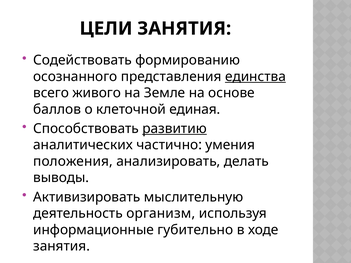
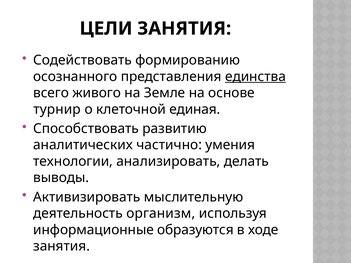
баллов: баллов -> турнир (57, 109)
развитию underline: present -> none (175, 129)
положения: положения -> технологии (73, 162)
губительно: губительно -> образуются (195, 230)
